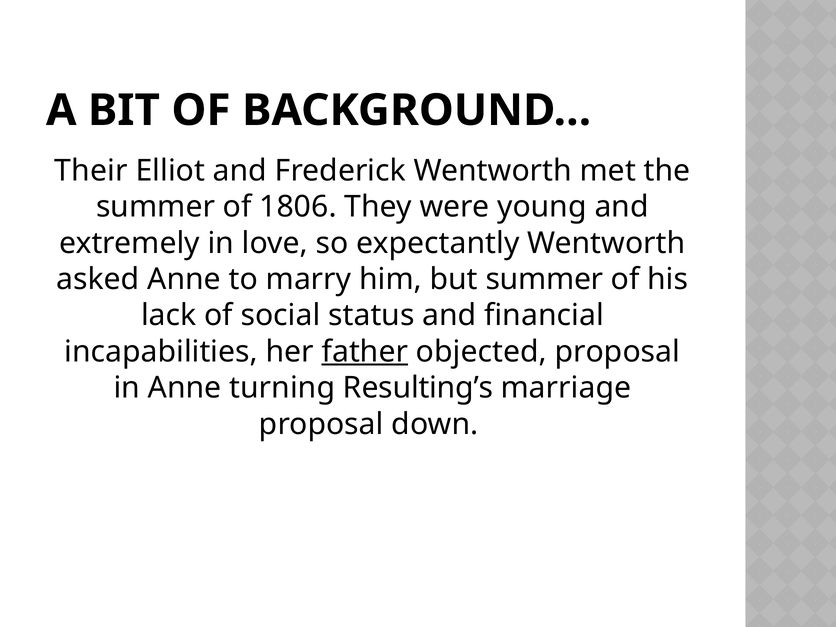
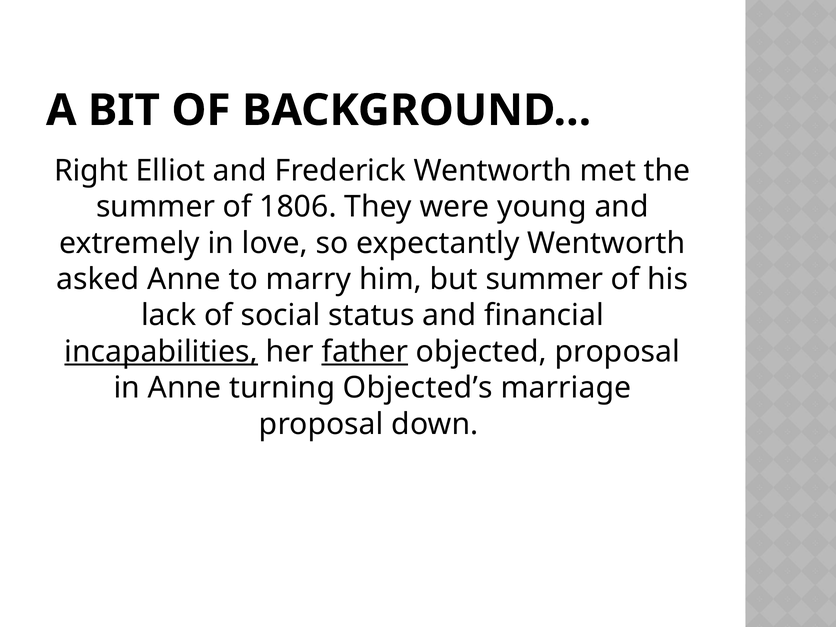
Their: Their -> Right (91, 171)
incapabilities underline: none -> present (161, 352)
Resulting’s: Resulting’s -> Objected’s (418, 388)
